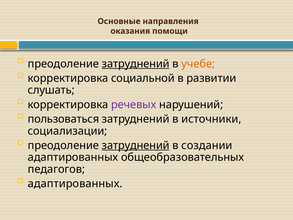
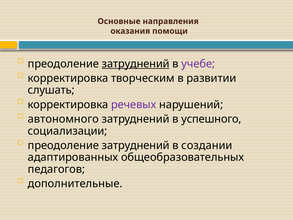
учебе colour: orange -> purple (198, 64)
социальной: социальной -> творческим (143, 78)
пользоваться: пользоваться -> автономного (63, 119)
источники: источники -> успешного (211, 119)
затруднений underline: present -> none (136, 145)
адаптированных: адаптированных -> дополнительные (75, 183)
